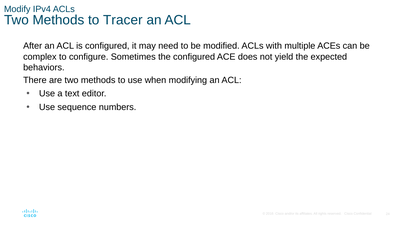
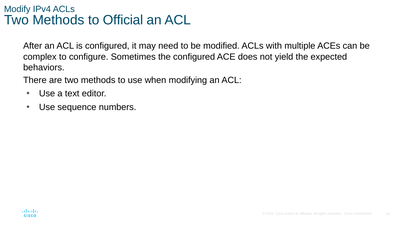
Tracer: Tracer -> Official (123, 20)
